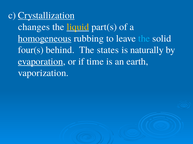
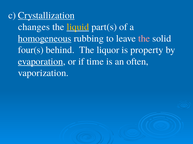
the colour: light blue -> pink (144, 39)
states: states -> liquor (108, 50)
naturally: naturally -> property (147, 50)
earth: earth -> often (137, 62)
